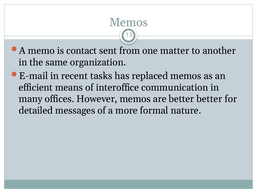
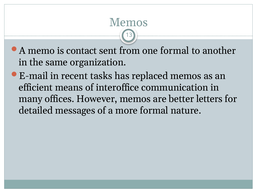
one matter: matter -> formal (175, 51)
better better: better -> letters (209, 99)
